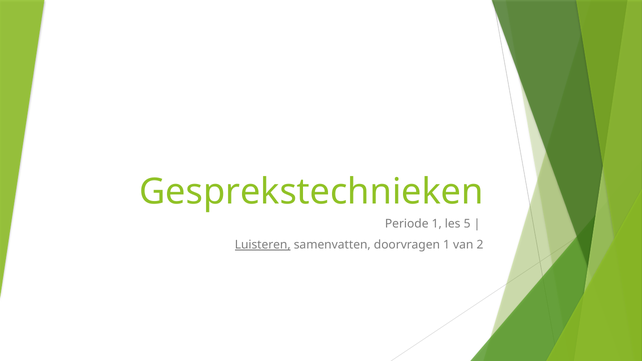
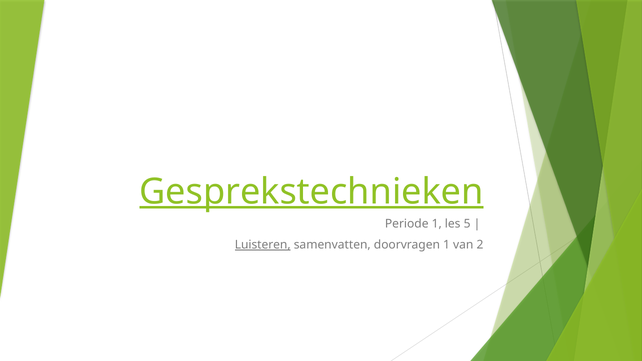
Gesprekstechnieken underline: none -> present (311, 192)
